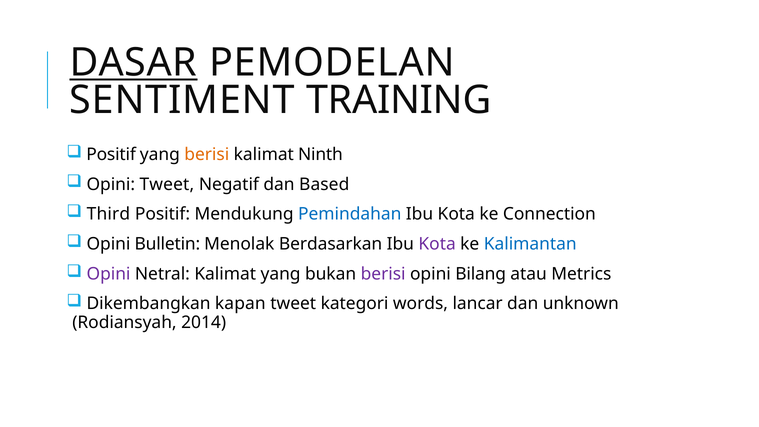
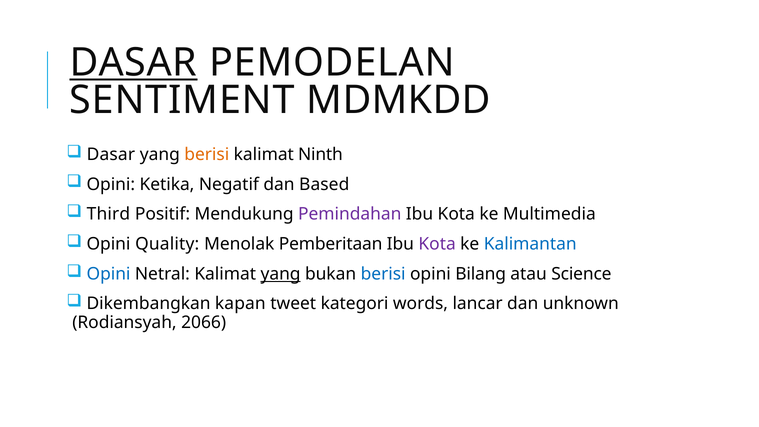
TRAINING: TRAINING -> MDMKDD (399, 100)
Positif: Positif -> Dasar (111, 154)
Opini Tweet: Tweet -> Ketika (167, 184)
Pemindahan colour: blue -> purple (350, 214)
Connection: Connection -> Multimedia (549, 214)
Bulletin: Bulletin -> Quality (167, 244)
Berdasarkan: Berdasarkan -> Pemberitaan (331, 244)
Opini colour: purple -> blue (109, 274)
yang underline: none -> present (281, 274)
berisi colour: purple -> blue (383, 274)
Metrics: Metrics -> Science (581, 274)
2014: 2014 -> 2066 (204, 322)
